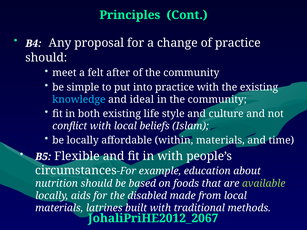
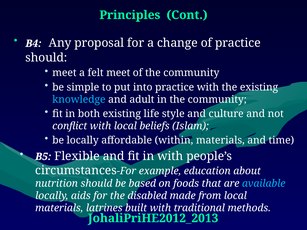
felt after: after -> meet (118, 73)
ideal: ideal -> adult (142, 100)
available colour: light green -> light blue (264, 184)
JohaliPriHE2012_2067: JohaliPriHE2012_2067 -> JohaliPriHE2012_2013 (153, 218)
